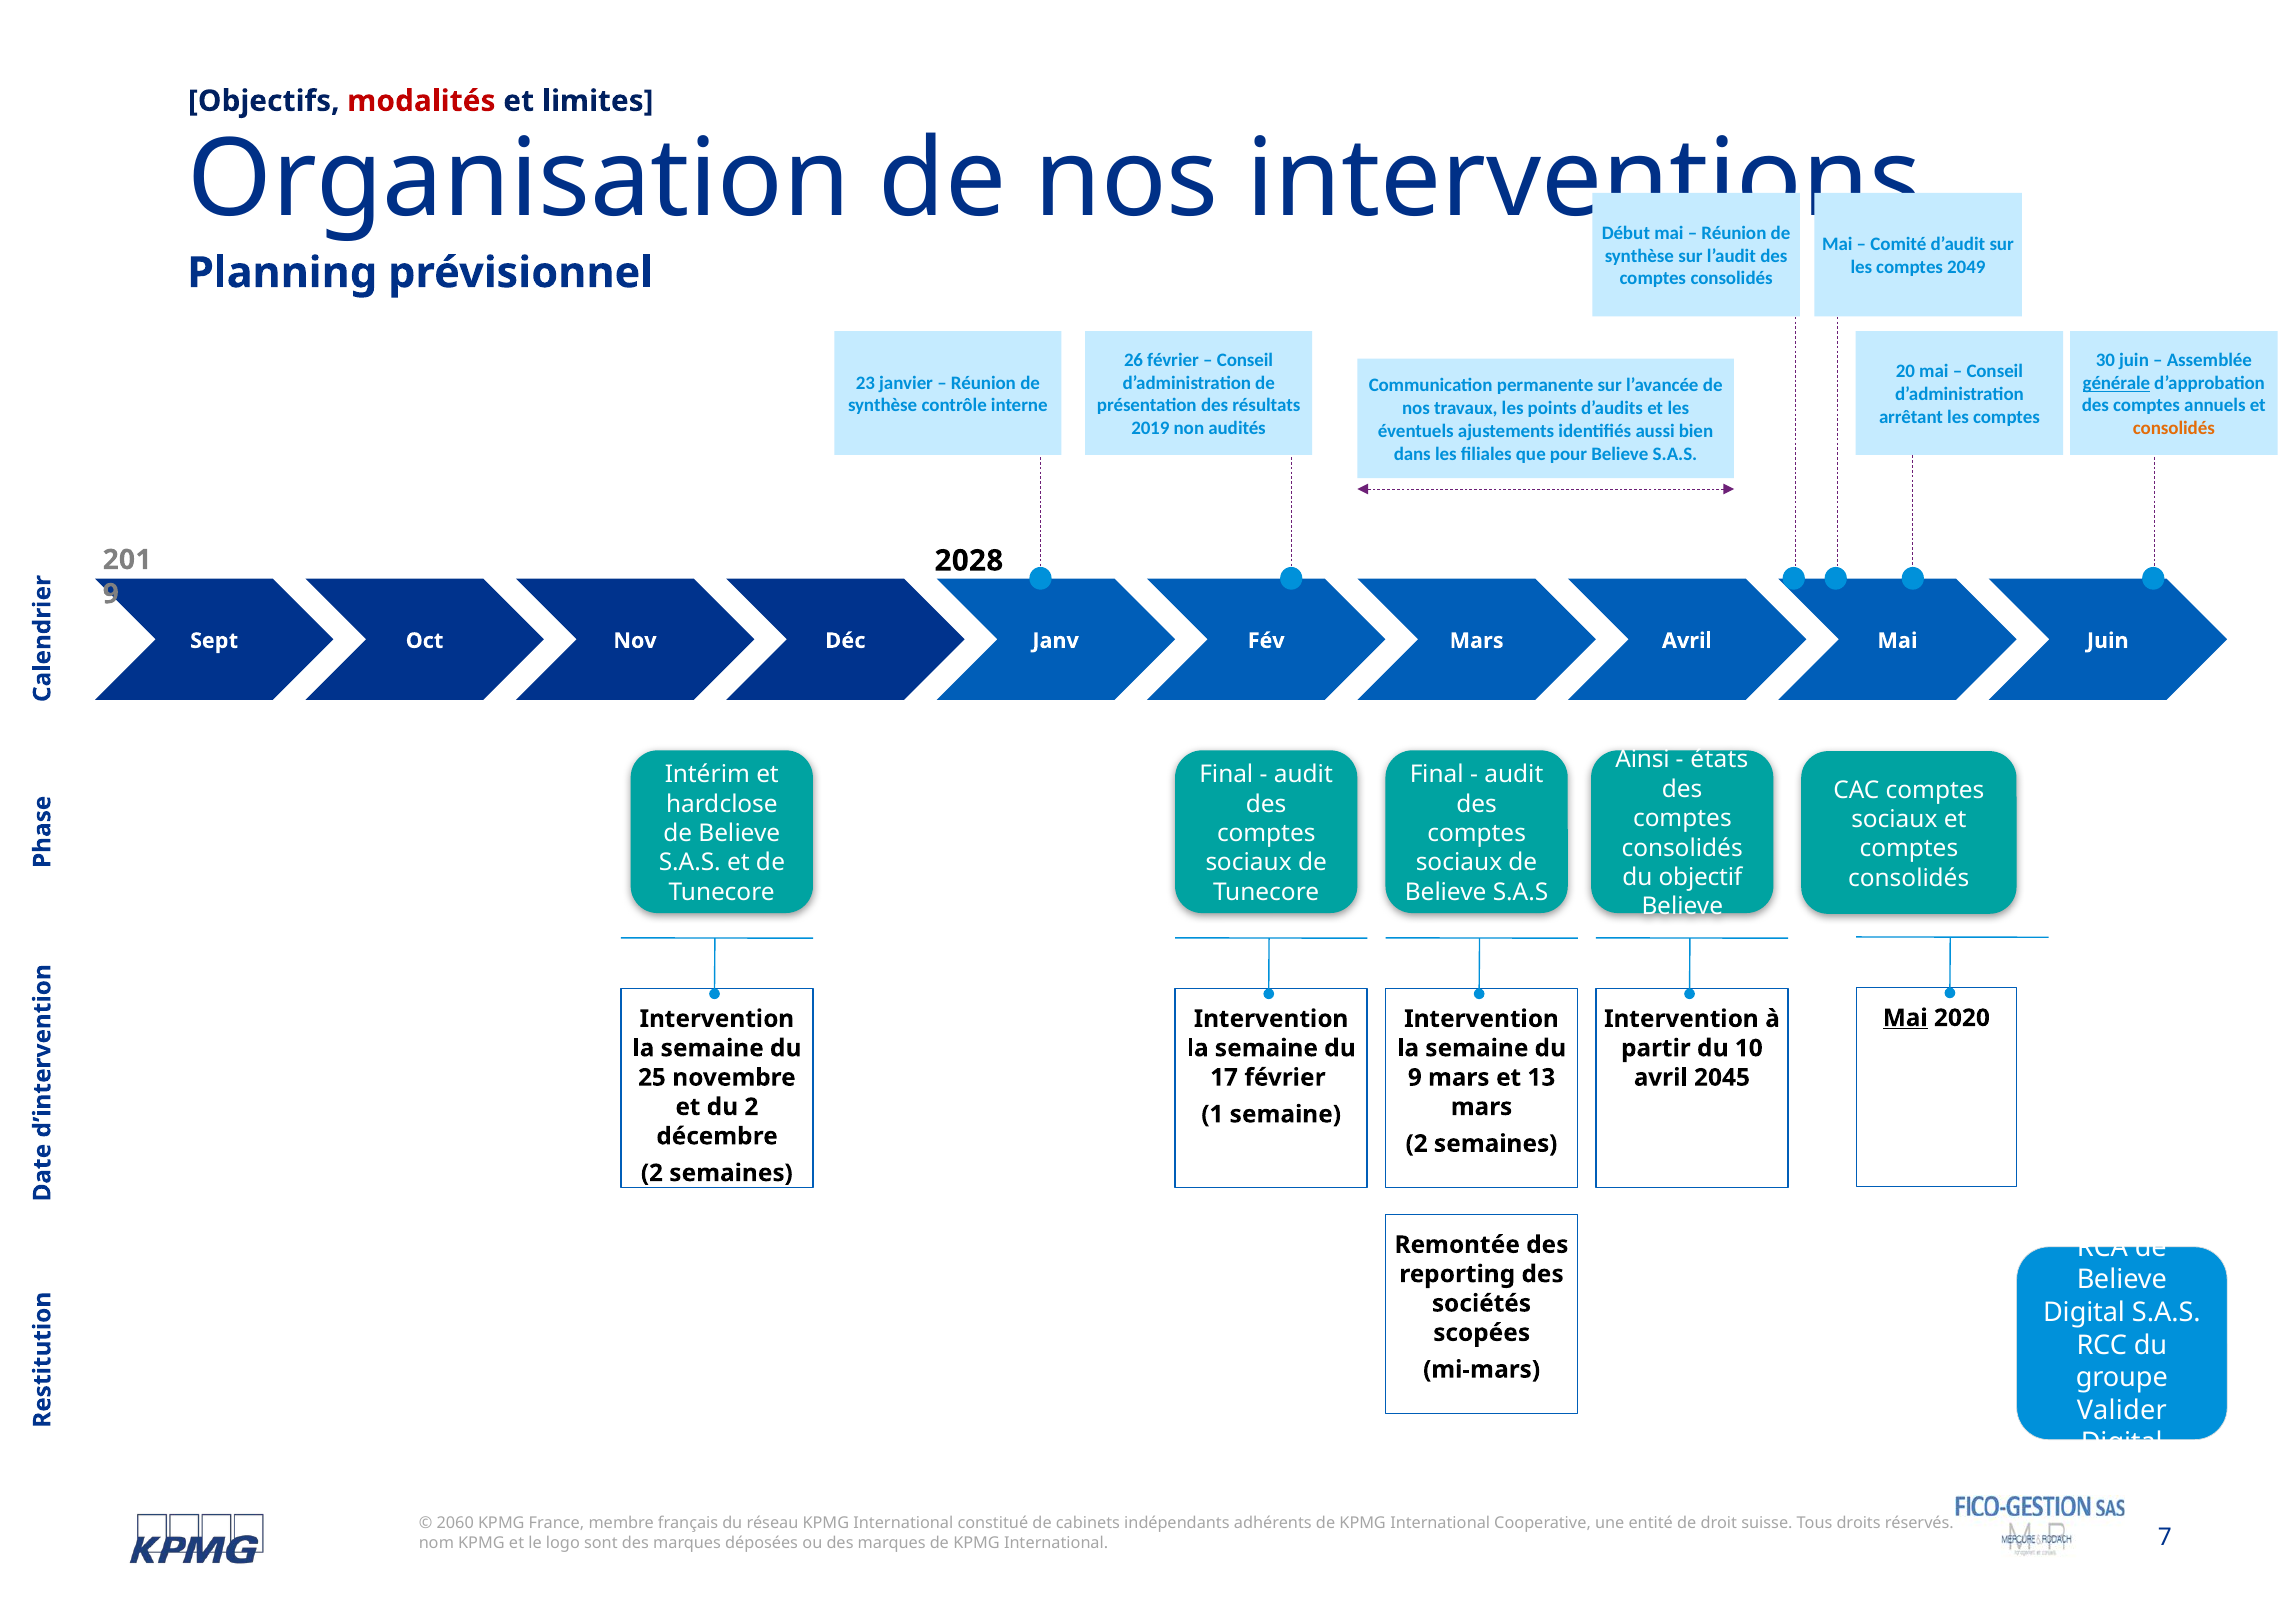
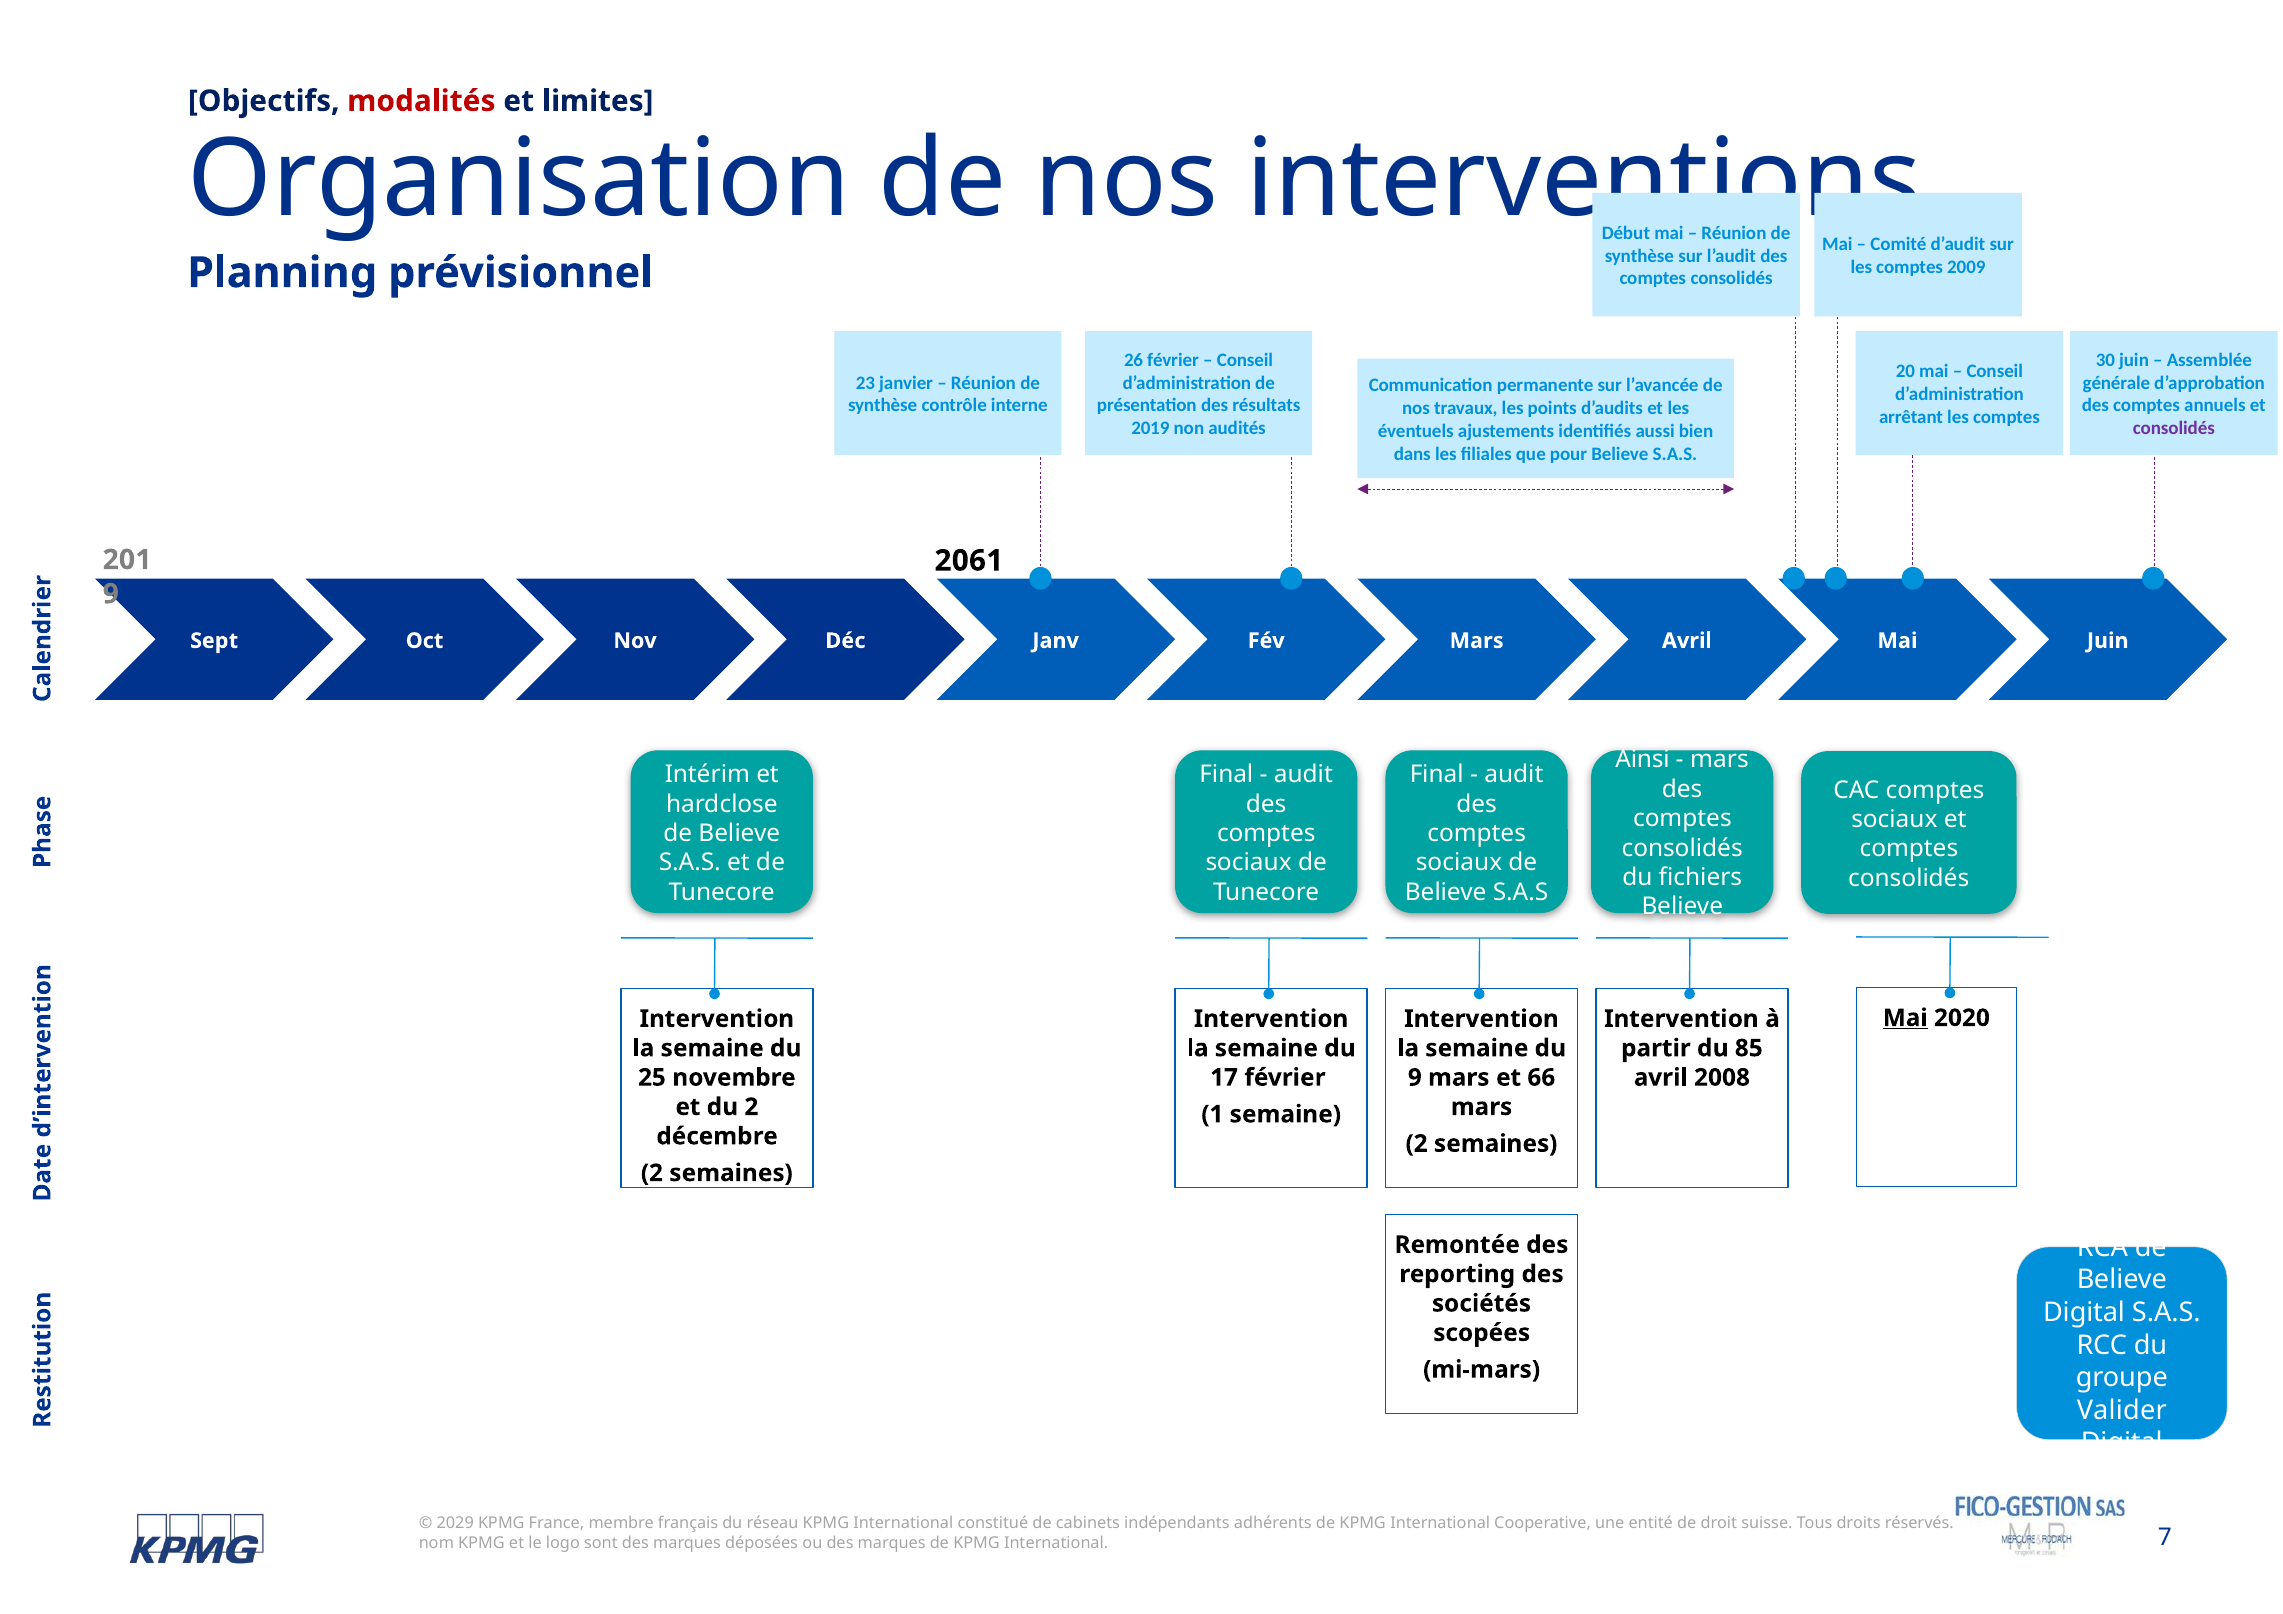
2049: 2049 -> 2009 (1966, 267)
générale underline: present -> none (2116, 383)
consolidés colour: orange -> purple (2174, 429)
2028: 2028 -> 2061 (969, 561)
états: états -> mars (1719, 760)
objectif: objectif -> fichiers (1700, 877)
10: 10 -> 85 (1749, 1048)
13: 13 -> 66 (1541, 1078)
2045: 2045 -> 2008 (1722, 1078)
2060: 2060 -> 2029 (455, 1523)
